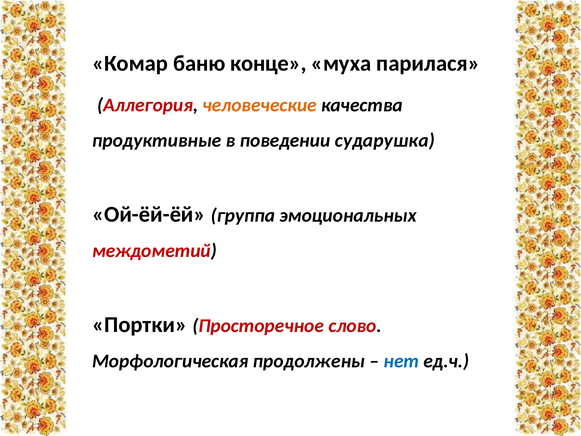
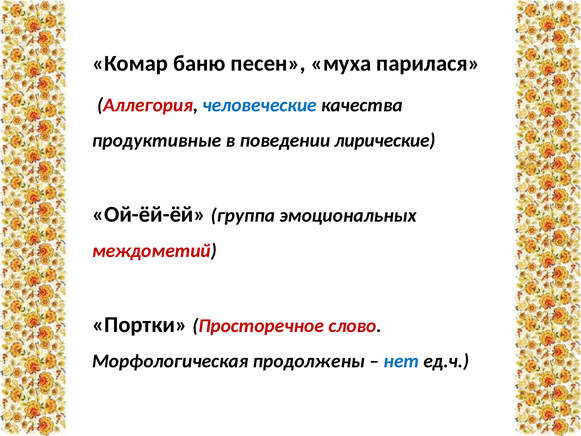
конце: конце -> песен (268, 63)
человеческие colour: orange -> blue (260, 105)
сударушка: сударушка -> лирические (385, 140)
